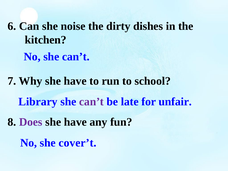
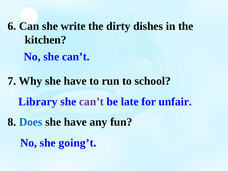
noise: noise -> write (73, 26)
Does colour: purple -> blue (31, 122)
cover’t: cover’t -> going’t (78, 143)
